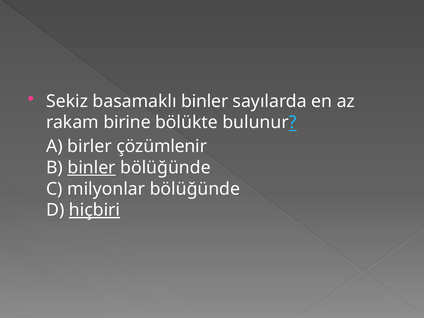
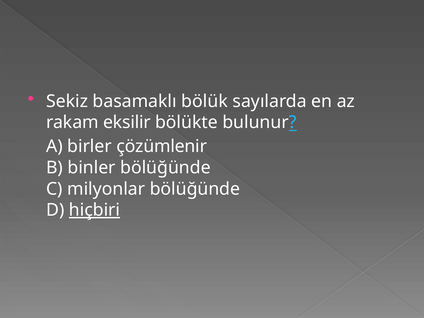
basamaklı binler: binler -> bölük (205, 101)
birine: birine -> eksilir (127, 122)
binler underline: present -> none (92, 168)
